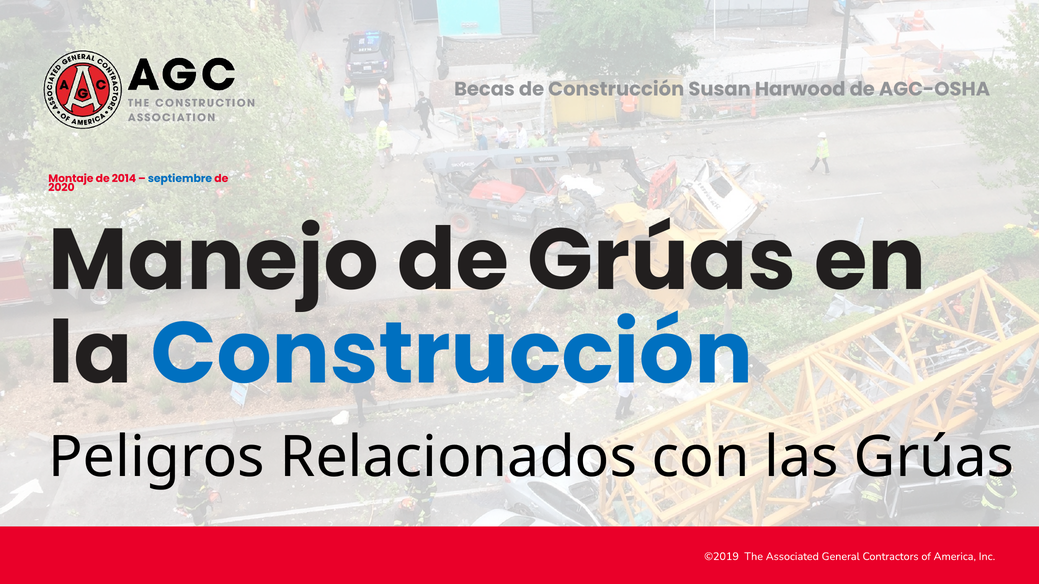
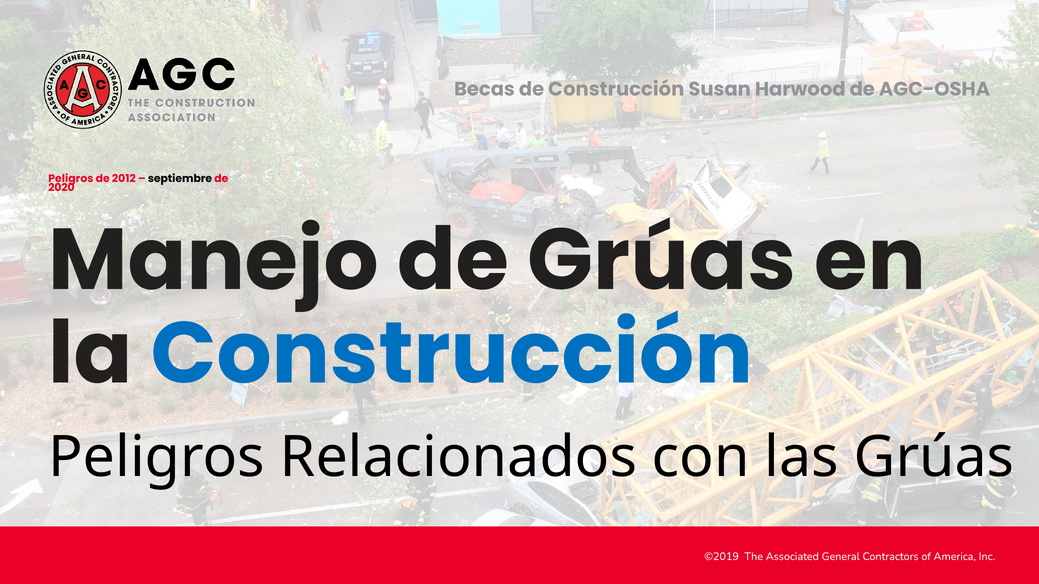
Montaje: Montaje -> Peligros (71, 179)
2014: 2014 -> 2012 (124, 179)
septiembre colour: blue -> black (180, 179)
